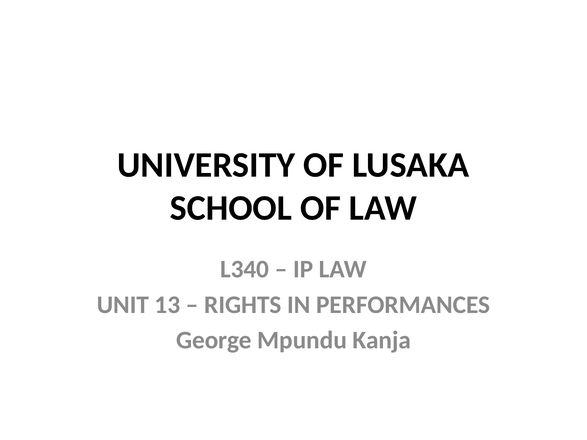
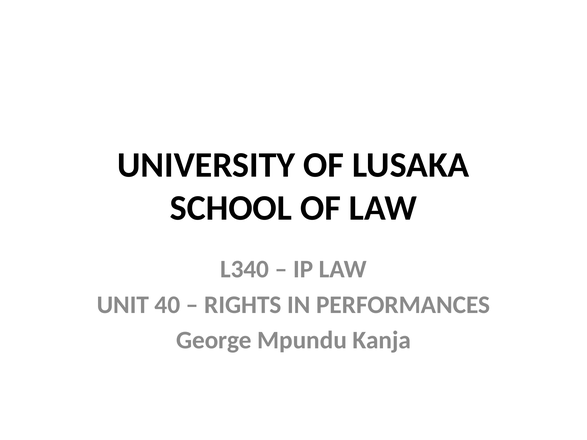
13: 13 -> 40 (167, 305)
